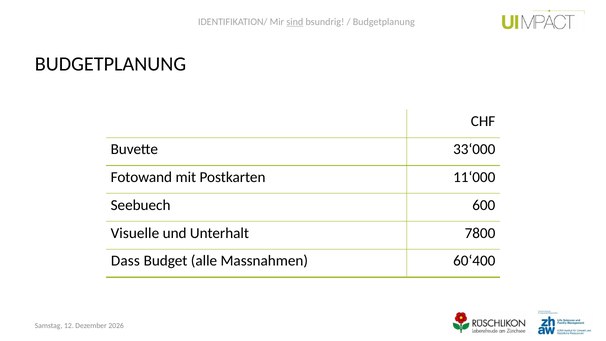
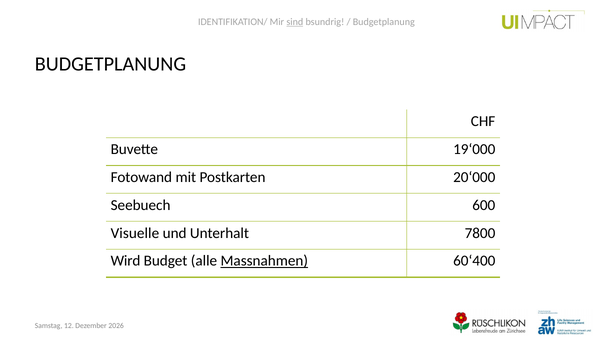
33‘000: 33‘000 -> 19‘000 (474, 149)
11‘000: 11‘000 -> 20‘000 (474, 177)
Dass: Dass -> Wird (126, 261)
Massnahmen underline: none -> present (264, 261)
